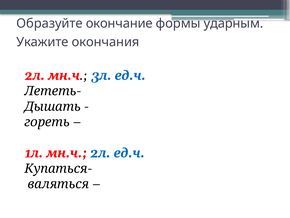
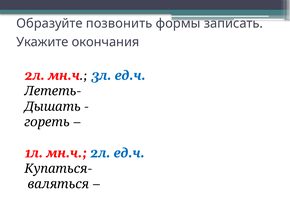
окончание: окончание -> позвонить (119, 23)
ударным: ударным -> записать (233, 23)
